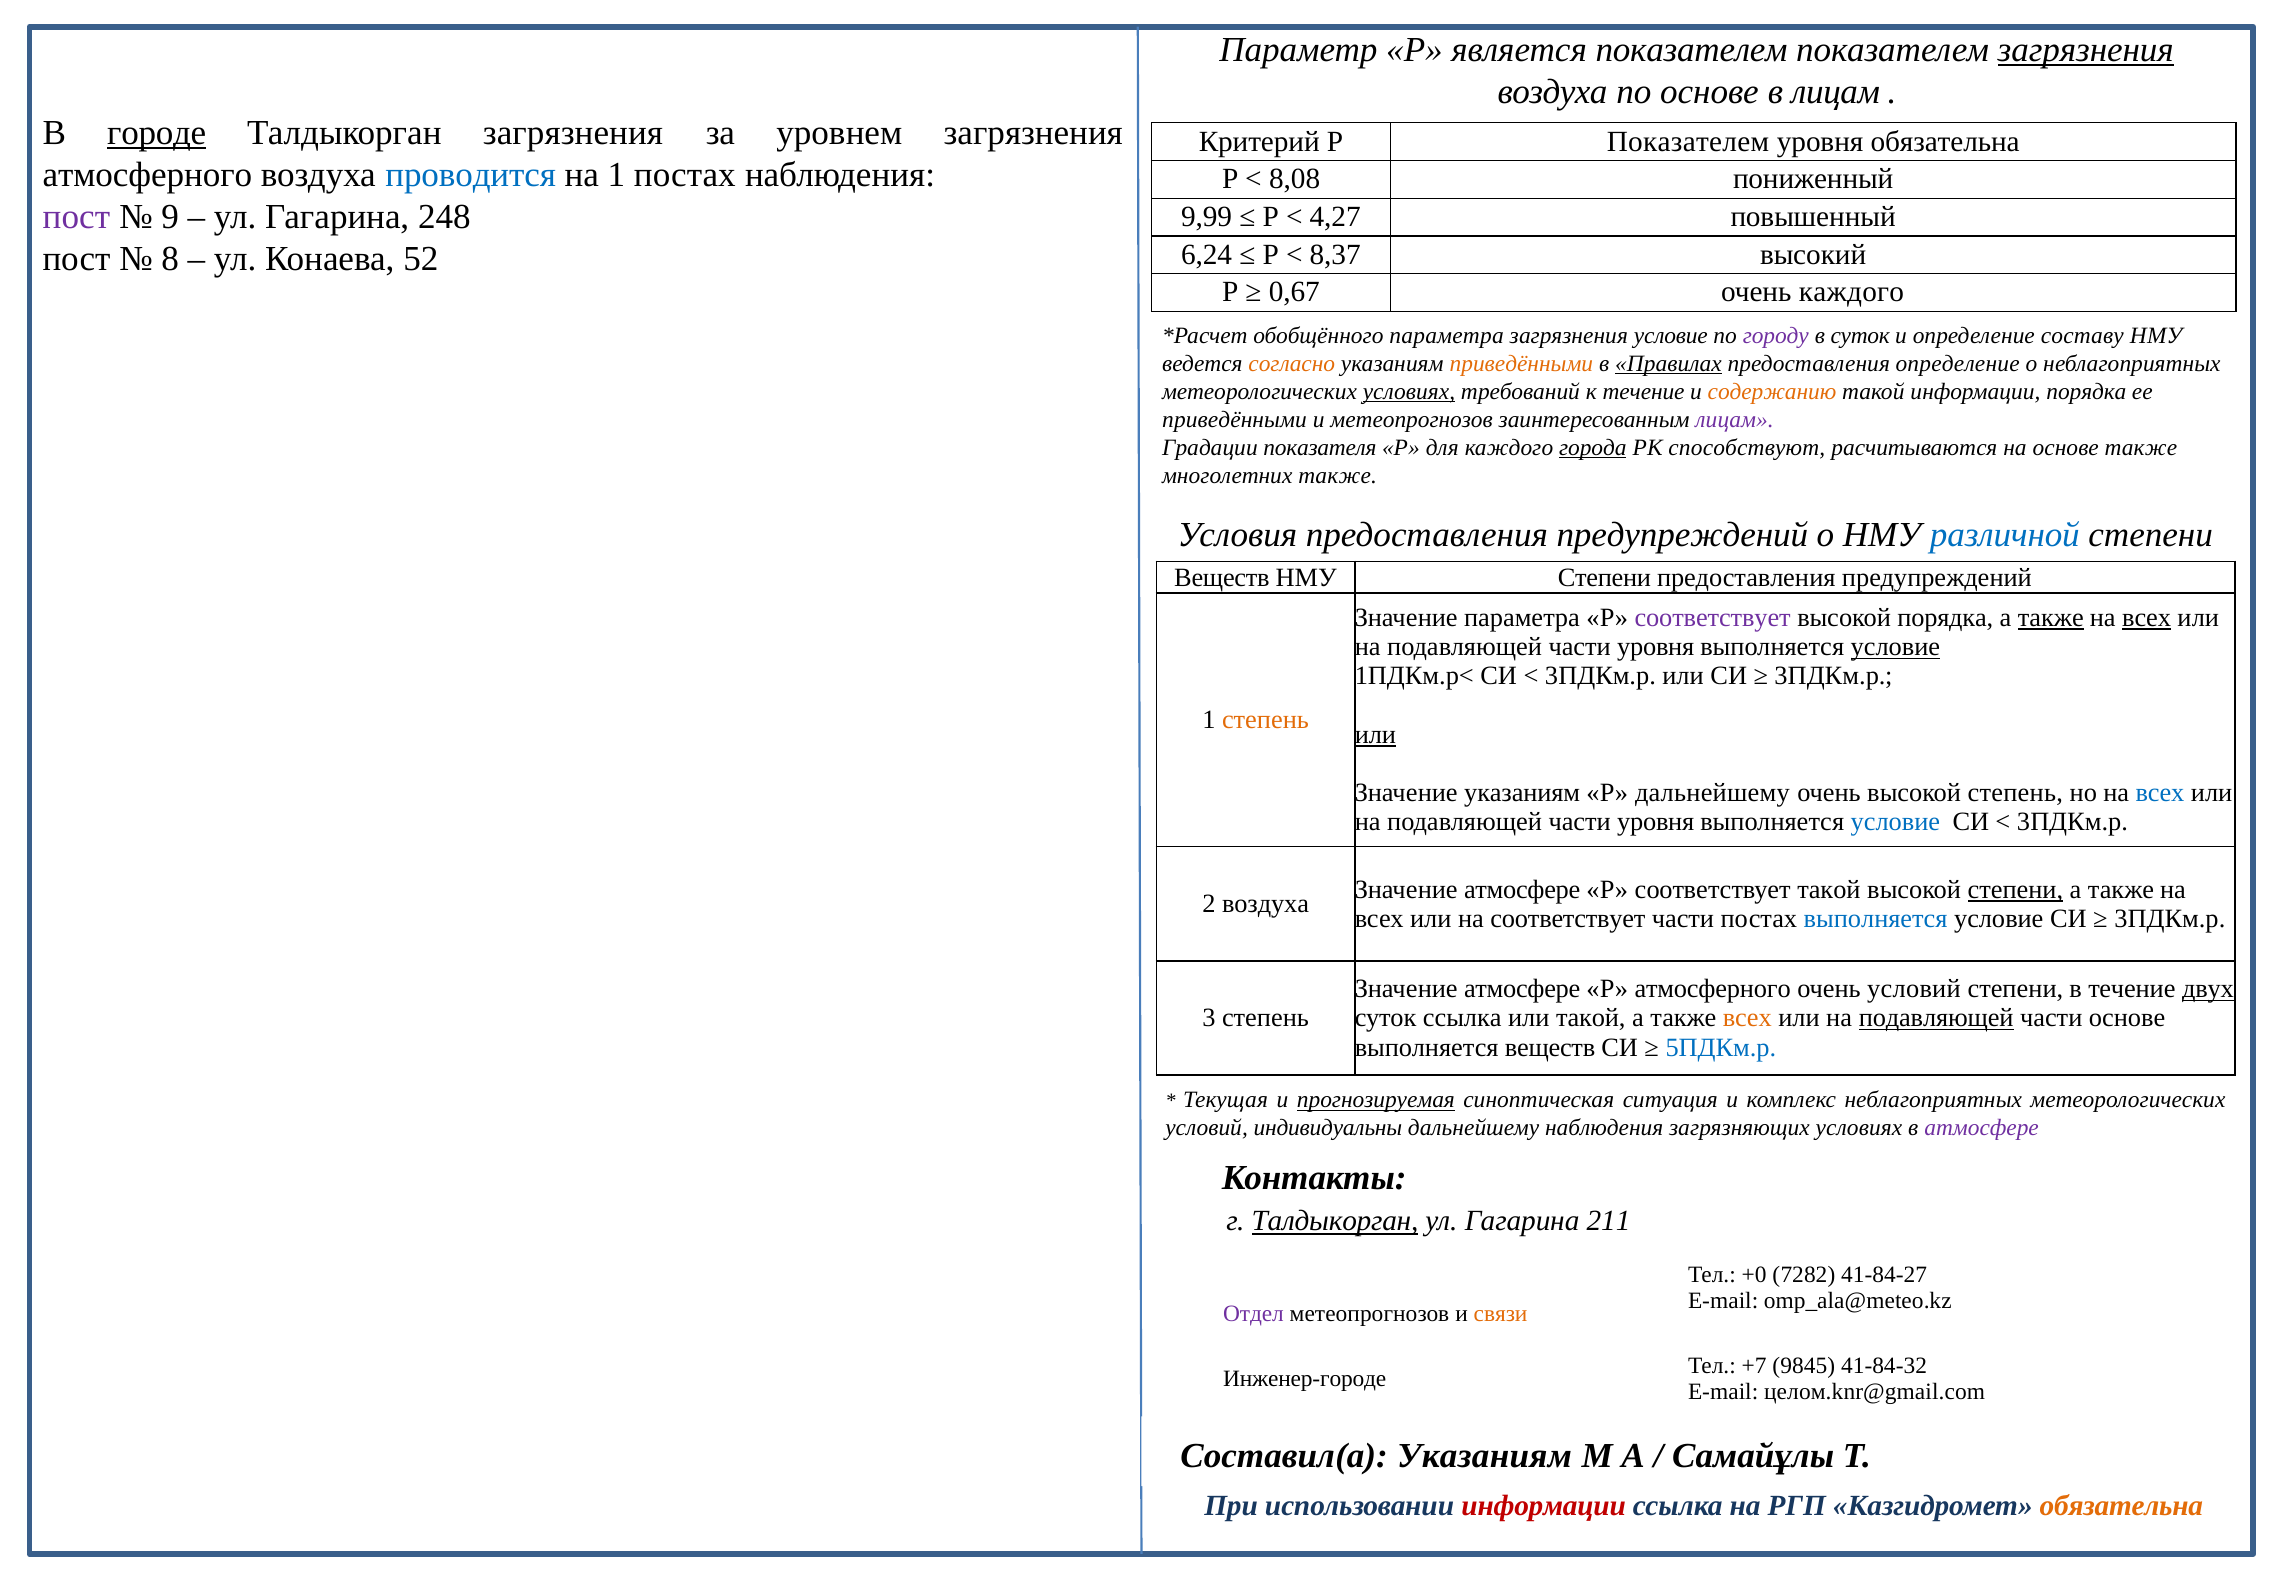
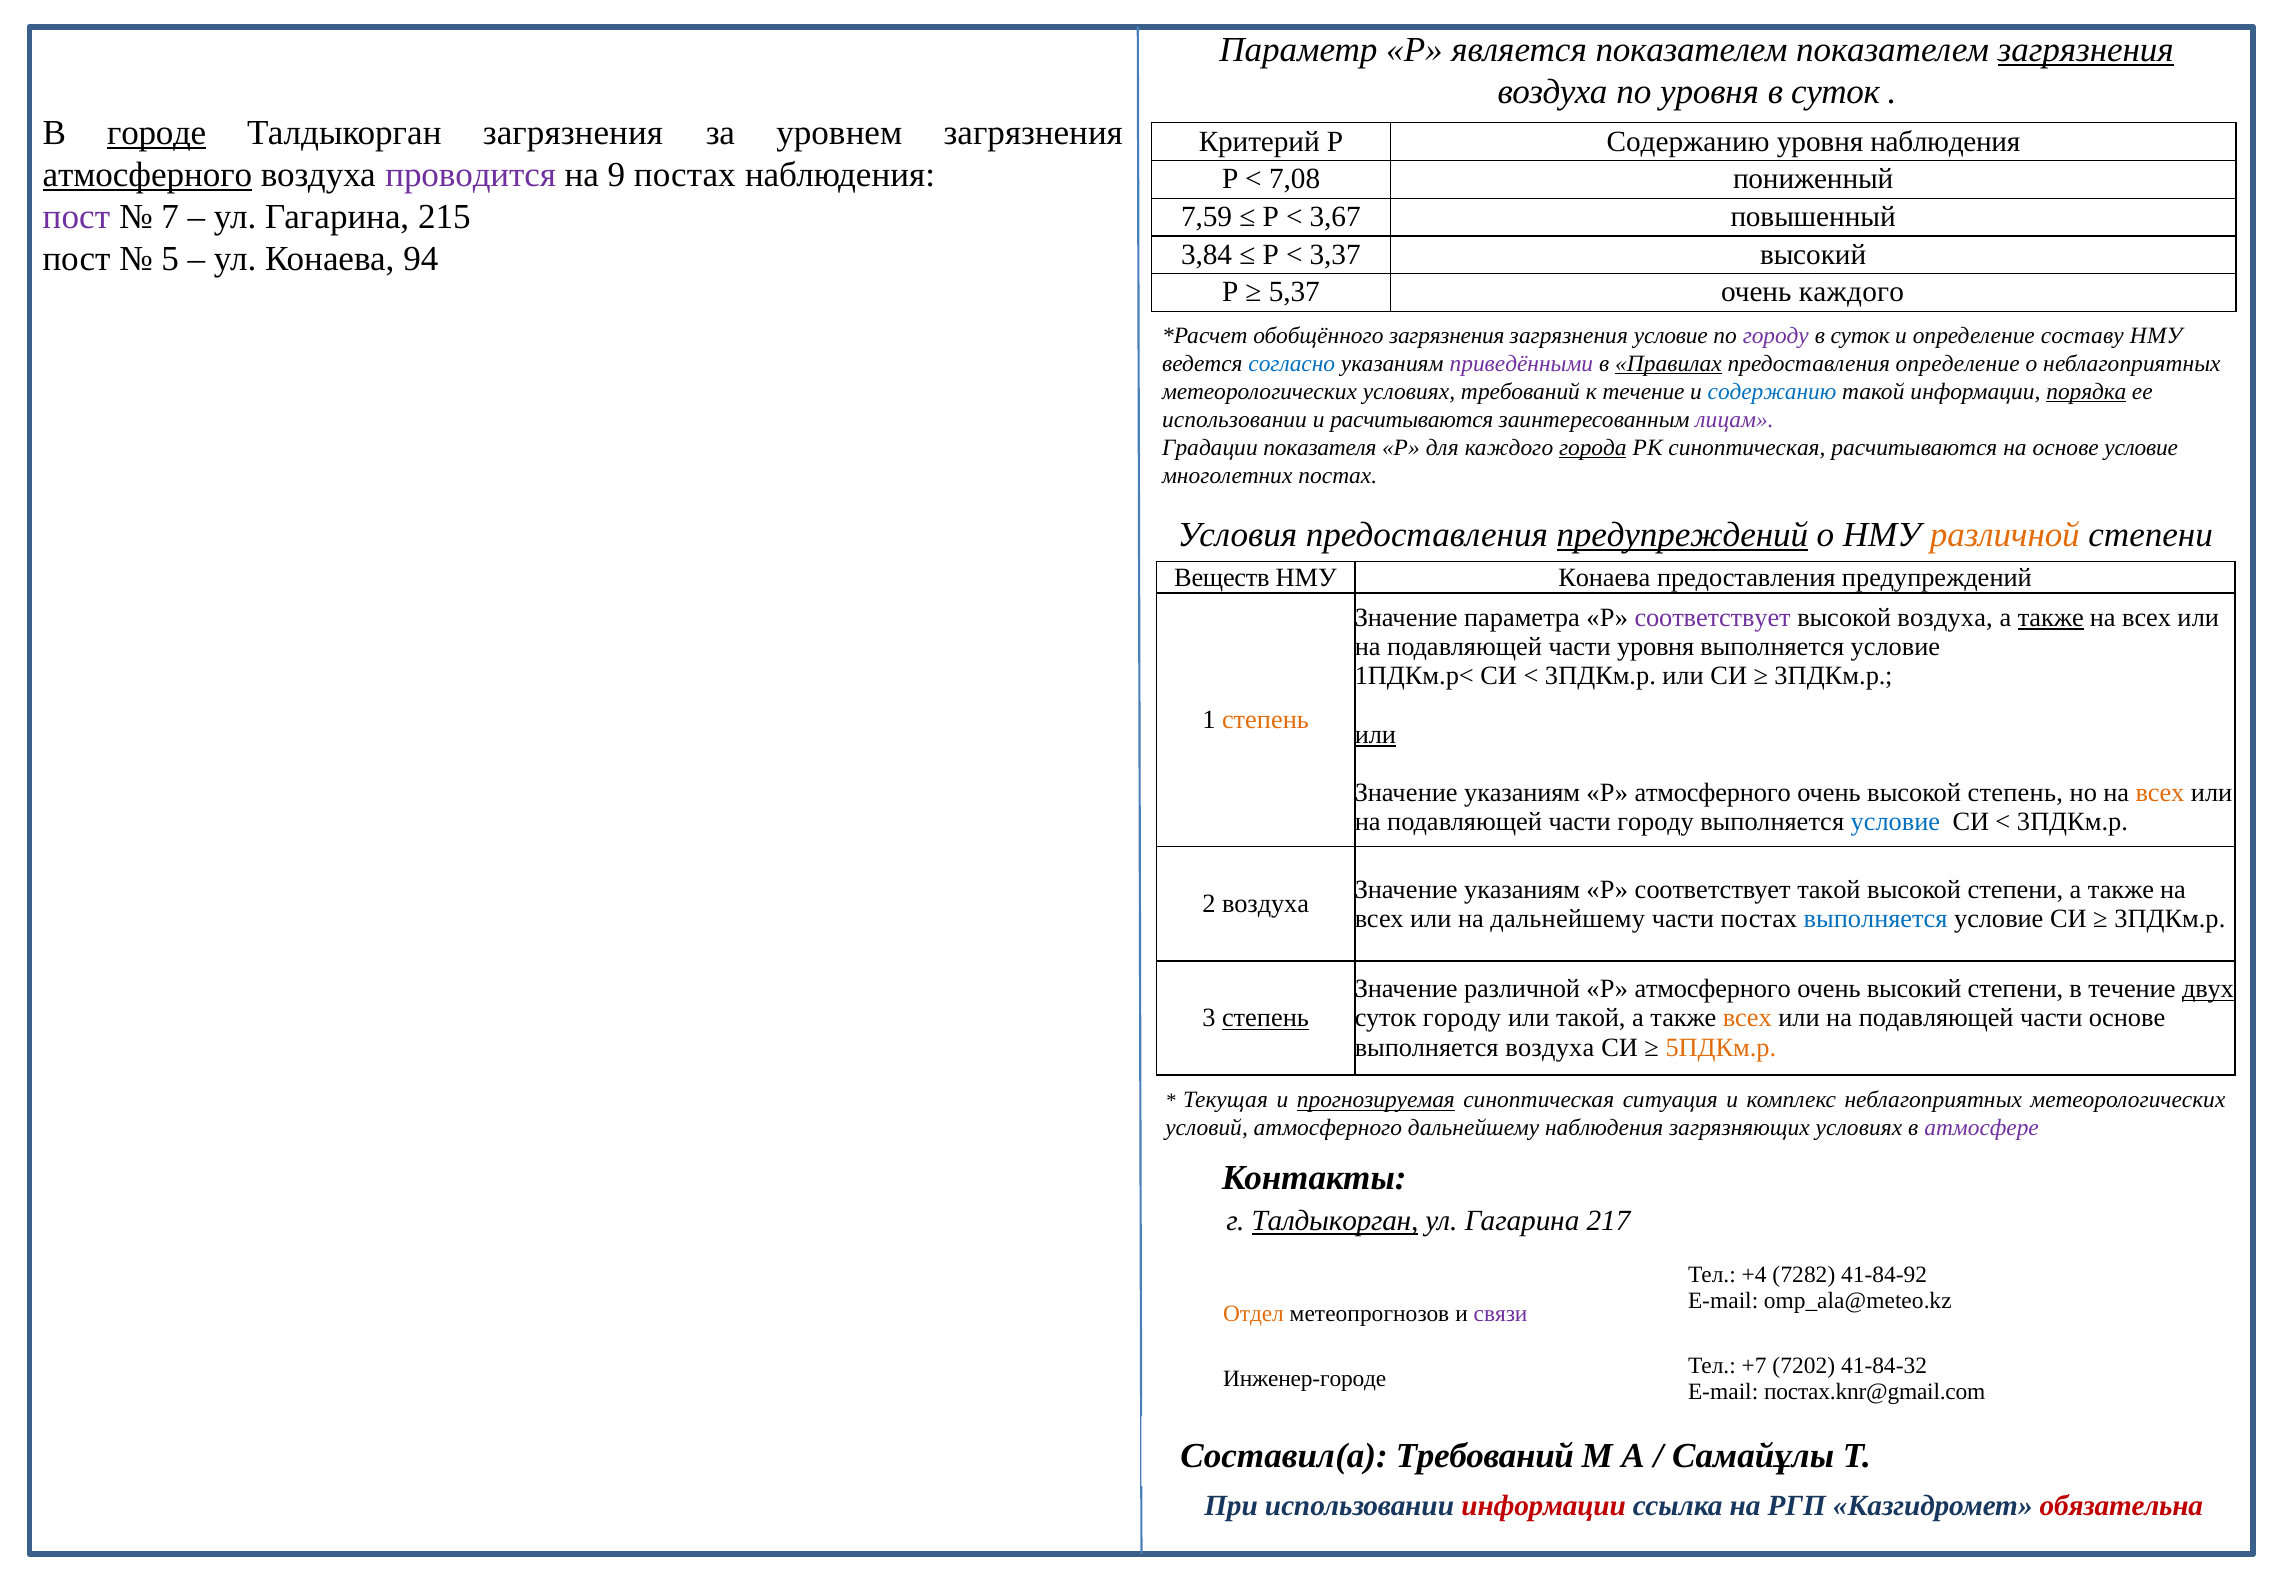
по основе: основе -> уровня (1710, 92)
лицам: лицам -> суток (1836, 92)
Р Показателем: Показателем -> Содержанию (1688, 141)
уровня обязательна: обязательна -> наблюдения (1945, 141)
атмосферного underline: none -> present (147, 175)
проводится colour: blue -> purple (471, 175)
на 1: 1 -> 9 (616, 175)
8,08: 8,08 -> 7,08 (1295, 179)
9: 9 -> 7 (170, 217)
248: 248 -> 215 (444, 217)
9,99: 9,99 -> 7,59 (1207, 217)
4,27: 4,27 -> 3,67 (1335, 217)
6,24: 6,24 -> 3,84 (1207, 254)
8,37: 8,37 -> 3,37 (1335, 254)
8: 8 -> 5 (170, 259)
52: 52 -> 94 (421, 259)
0,67: 0,67 -> 5,37 (1294, 292)
обобщённого параметра: параметра -> загрязнения (1447, 335)
согласно colour: orange -> blue (1292, 363)
приведёнными colour: orange -> purple (1521, 363)
условиях underline: present -> none (1409, 391)
содержанию colour: orange -> blue (1772, 391)
порядка underline: none -> present (2086, 391)
приведёнными: приведёнными -> использовании (1235, 419)
и метеопрогнозов: метеопрогнозов -> расчитываются (1412, 419)
РК способствуют: способствуют -> синоптическая (1747, 447)
основе также: также -> условие (2141, 447)
многолетних также: также -> постах (1338, 475)
предупреждений underline: none -> present (1682, 535)
различной colour: blue -> orange (2005, 535)
НМУ Степени: Степени -> Конаева (1604, 577)
высокой порядка: порядка -> воздуха (1945, 618)
всех underline: present -> none (2147, 618)
условие underline: present -> none (1895, 647)
дальнейшему: дальнейшему -> атмосферного (1713, 793)
всех colour: blue -> orange (2160, 793)
уровня: уровня -> городу (1656, 822)
атмосфере: атмосфере -> указаниям (1522, 889)
степени underline: present -> none (2015, 889)
на соответствует: соответствует -> дальнейшему (1568, 918)
атмосфере: атмосфере -> различной (1522, 989)
очень условий: условий -> высокий (1914, 989)
степень underline: none -> present (1265, 1018)
суток ссылка: ссылка -> городу (1462, 1018)
подавляющей underline: present -> none (1936, 1018)
выполняется веществ: веществ -> воздуха (1550, 1047)
5ПДКм.р colour: blue -> orange (1721, 1047)
условий индивидуальны: индивидуальны -> атмосферного (1328, 1128)
211: 211 -> 217 (1609, 1221)
+0: +0 -> +4 (1754, 1274)
41-84-27: 41-84-27 -> 41-84-92 (1884, 1274)
Отдел colour: purple -> orange (1253, 1313)
связи colour: orange -> purple (1501, 1313)
9845: 9845 -> 7202 (1804, 1365)
целом.knr@gmail.com: целом.knr@gmail.com -> постах.knr@gmail.com (1875, 1391)
Составил(а Указаниям: Указаниям -> Требований (1485, 1456)
обязательна colour: orange -> red (2121, 1505)
